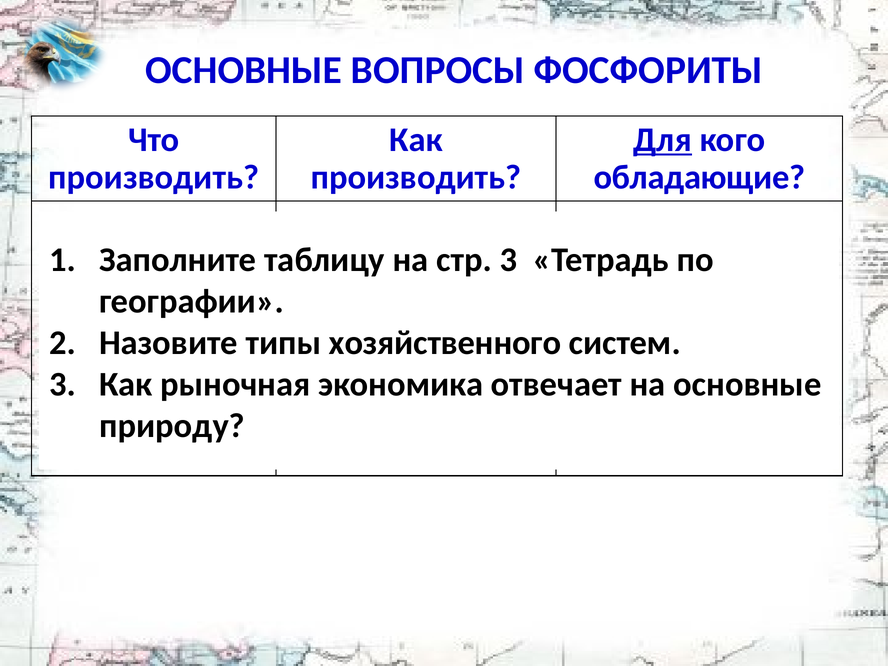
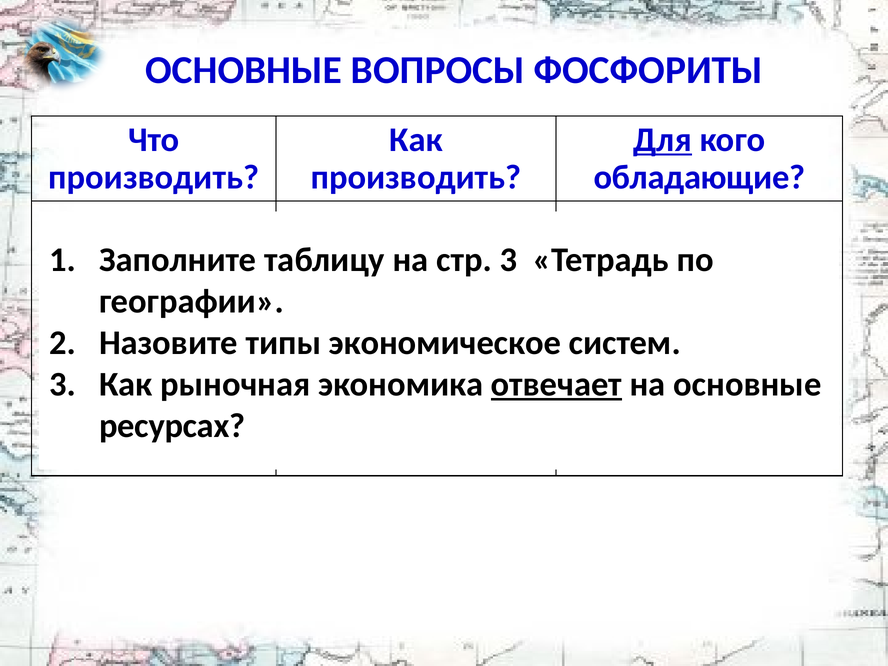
хозяйственного: хозяйственного -> экономическое (445, 343)
отвечает underline: none -> present (556, 384)
природу: природу -> ресурсах (172, 426)
